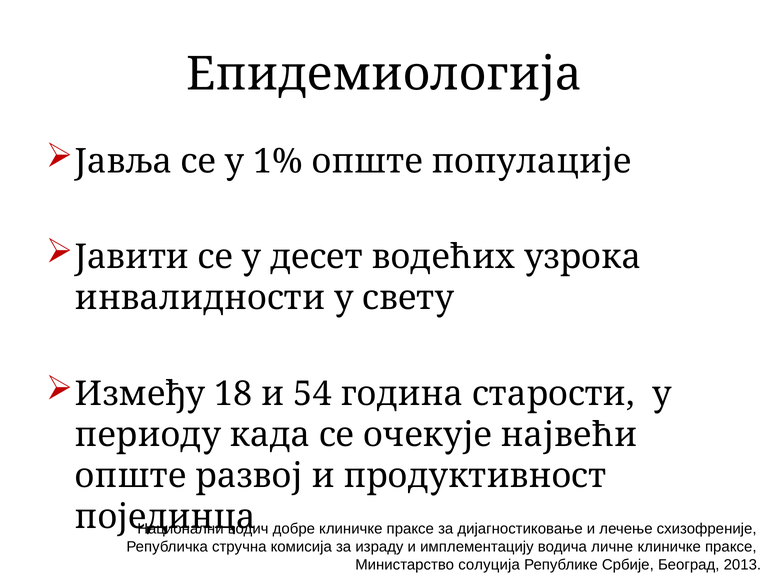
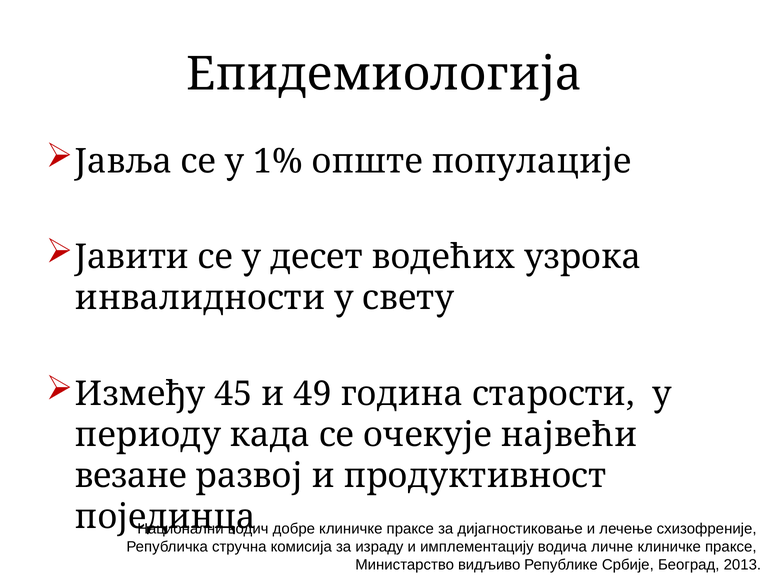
18: 18 -> 45 (233, 394)
54: 54 -> 49 (313, 394)
опште: опште -> везане (131, 476)
солуција: солуција -> видљиво (489, 564)
